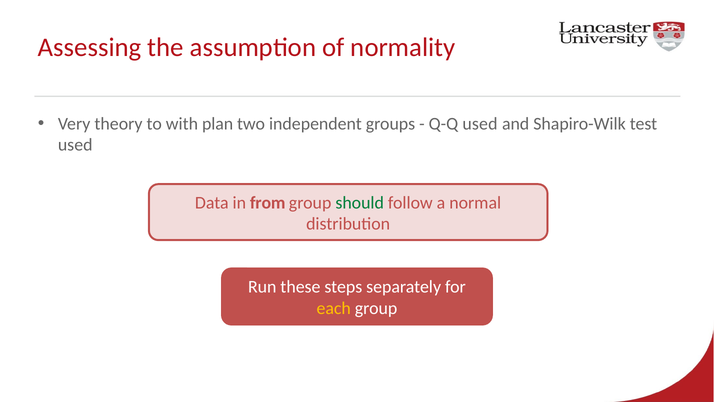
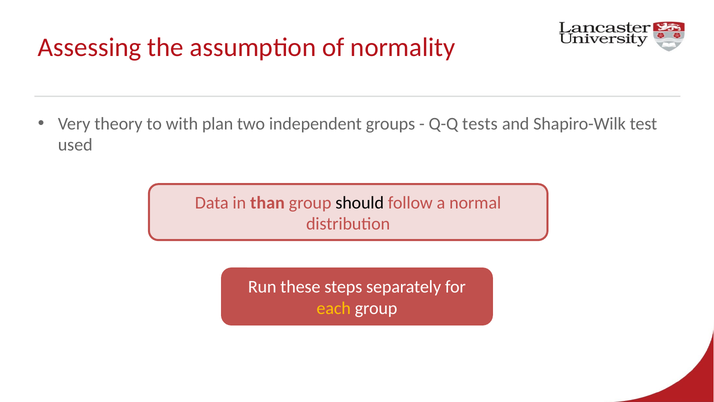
Q-Q used: used -> tests (480, 124)
from: from -> than (267, 202)
should colour: green -> black (360, 202)
